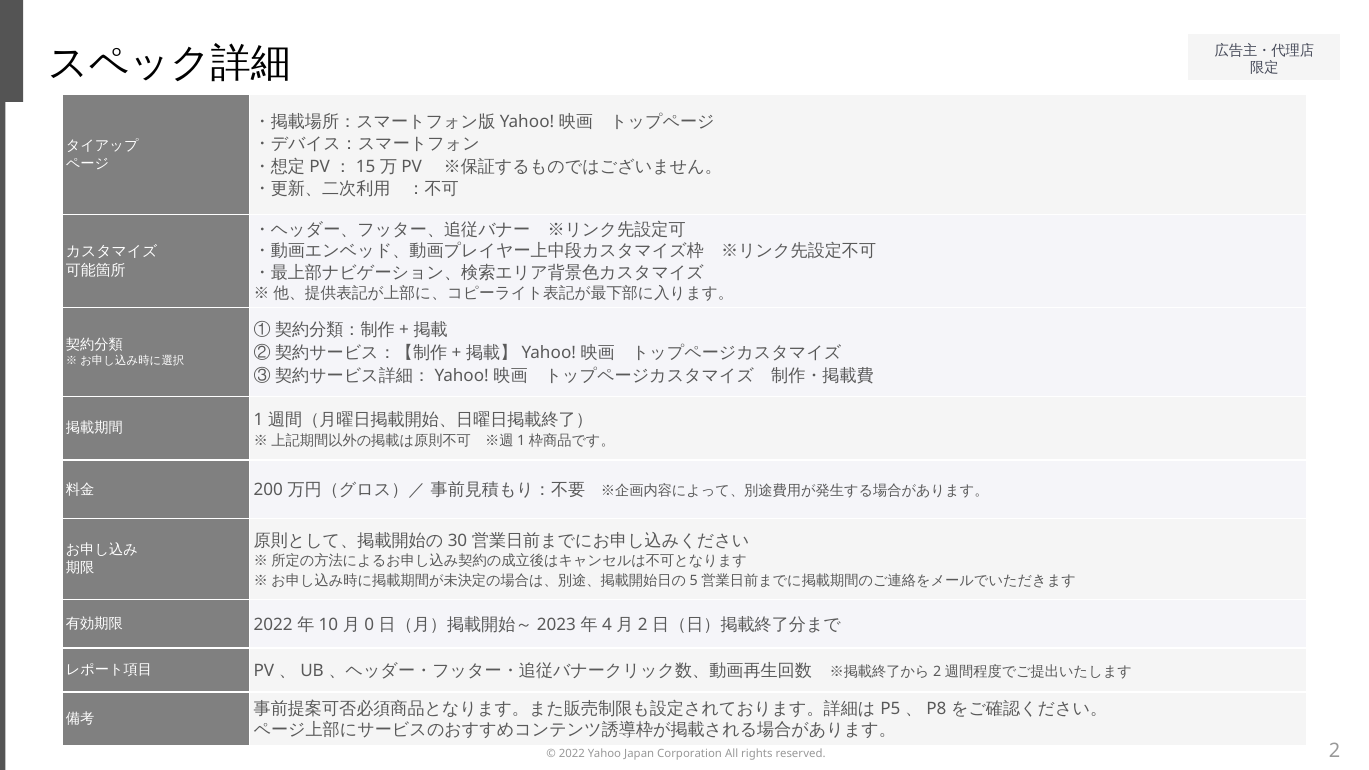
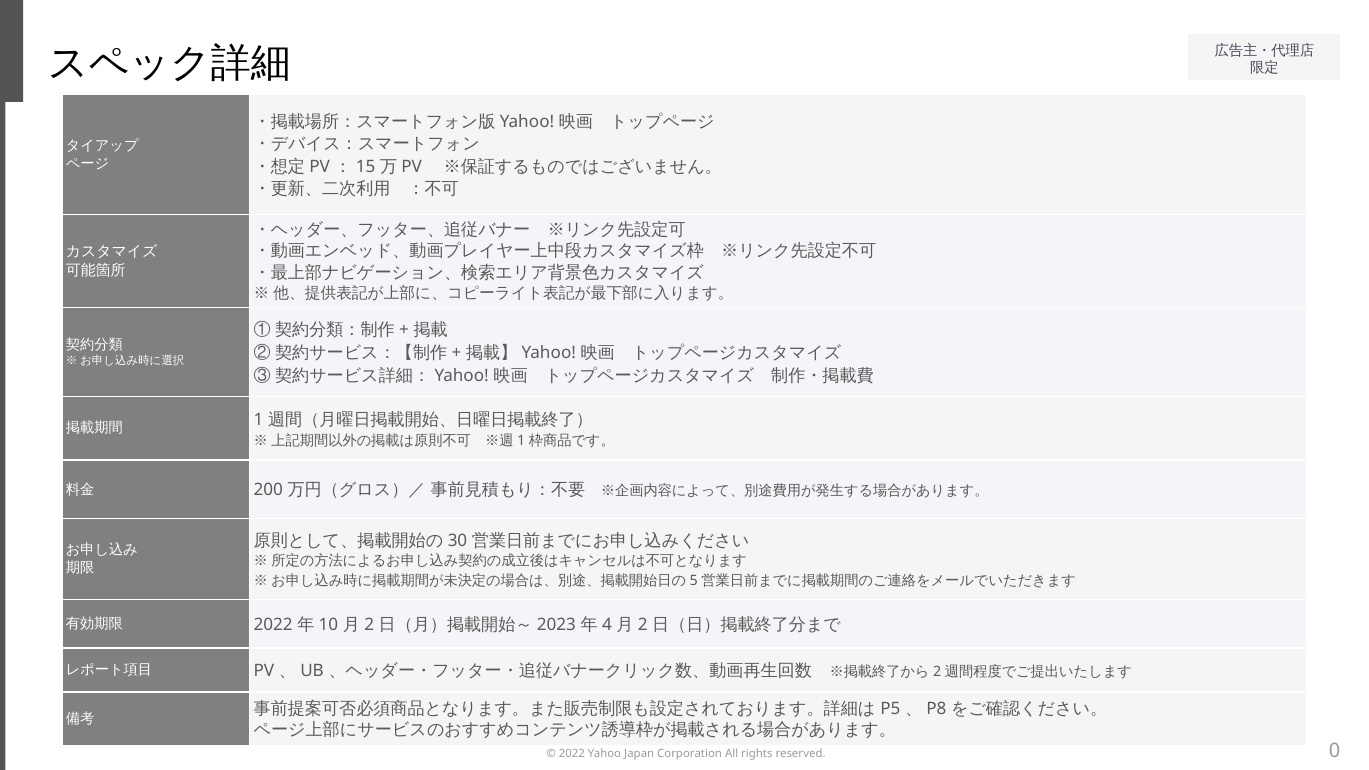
0: 0 -> 2 (369, 625)
2: 2 -> 0 (1335, 751)
